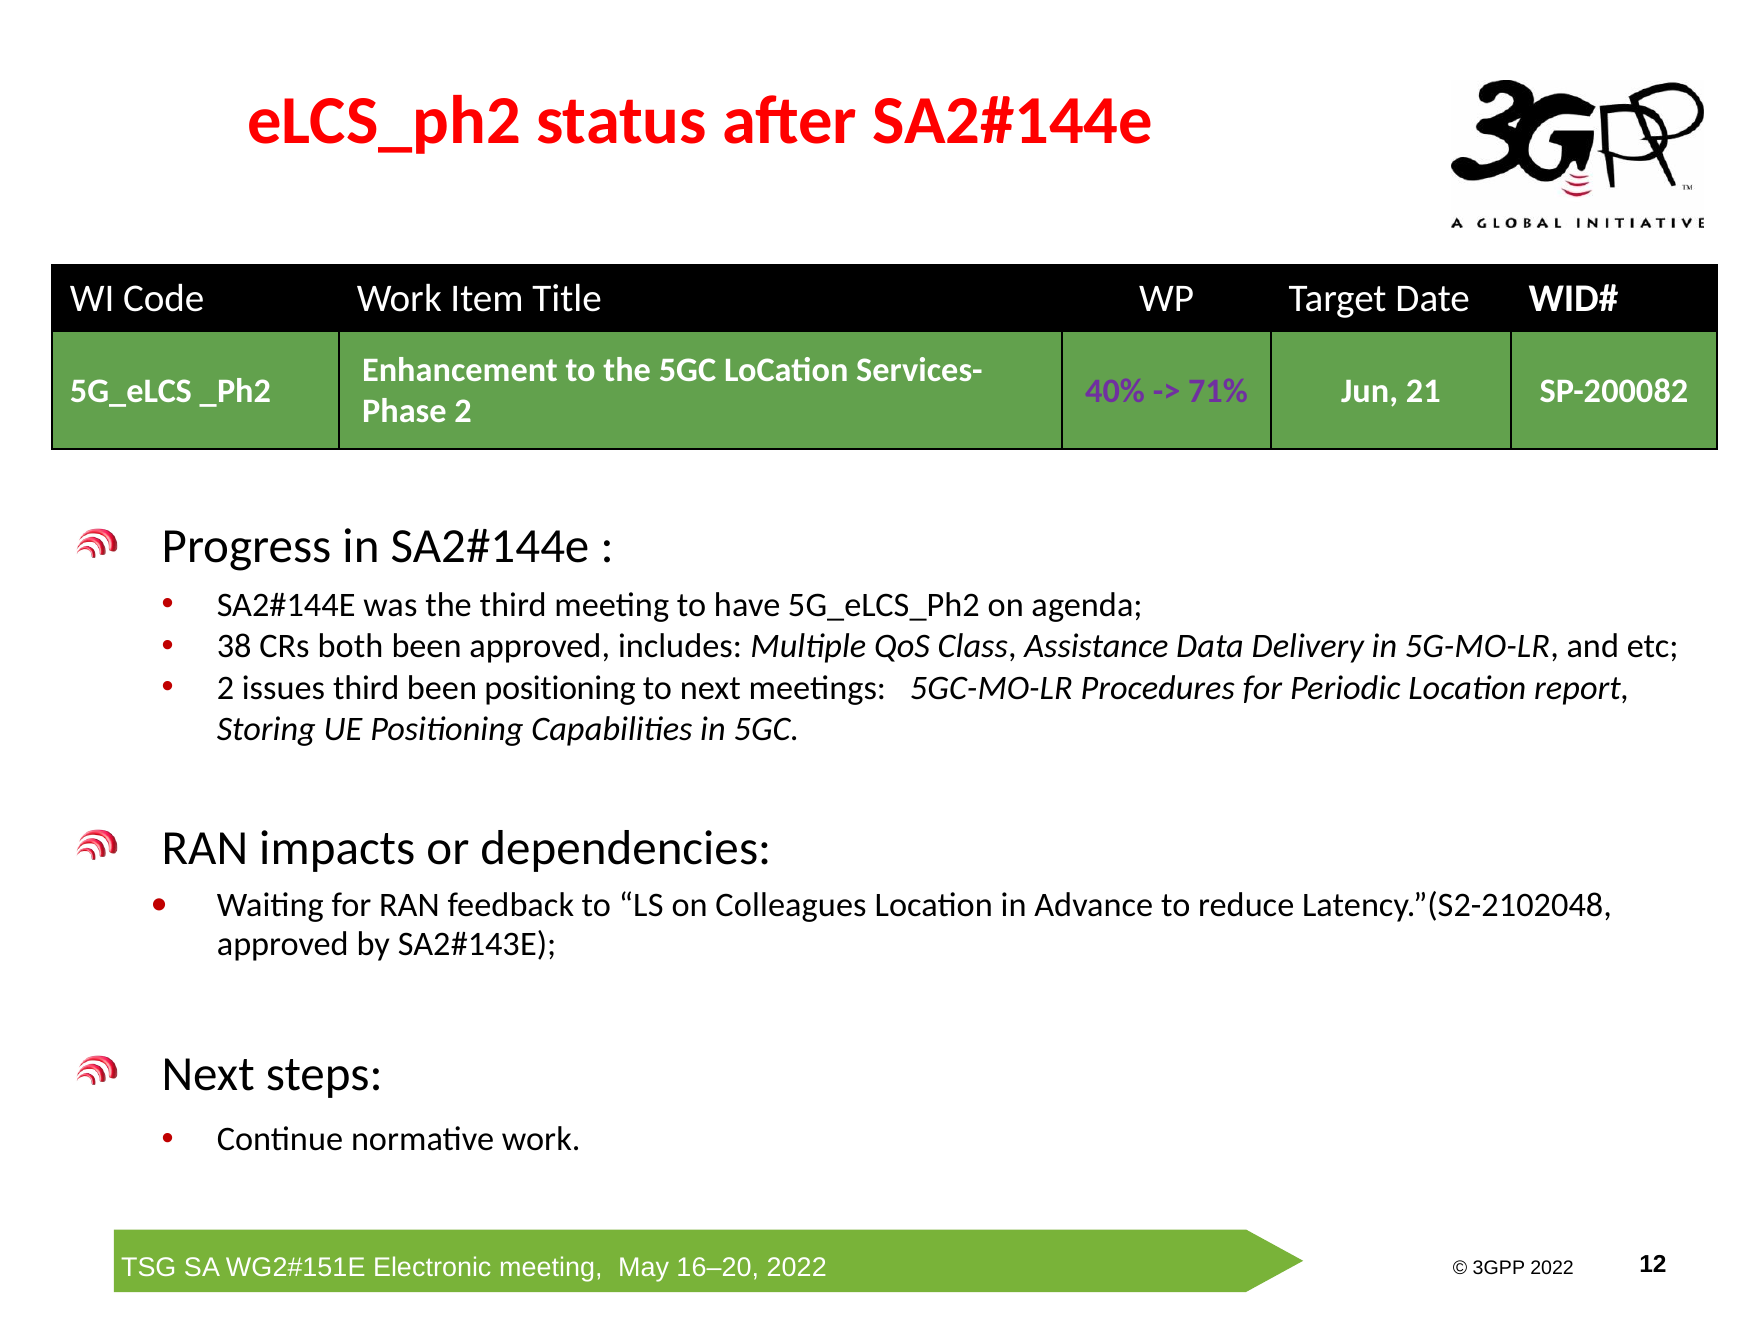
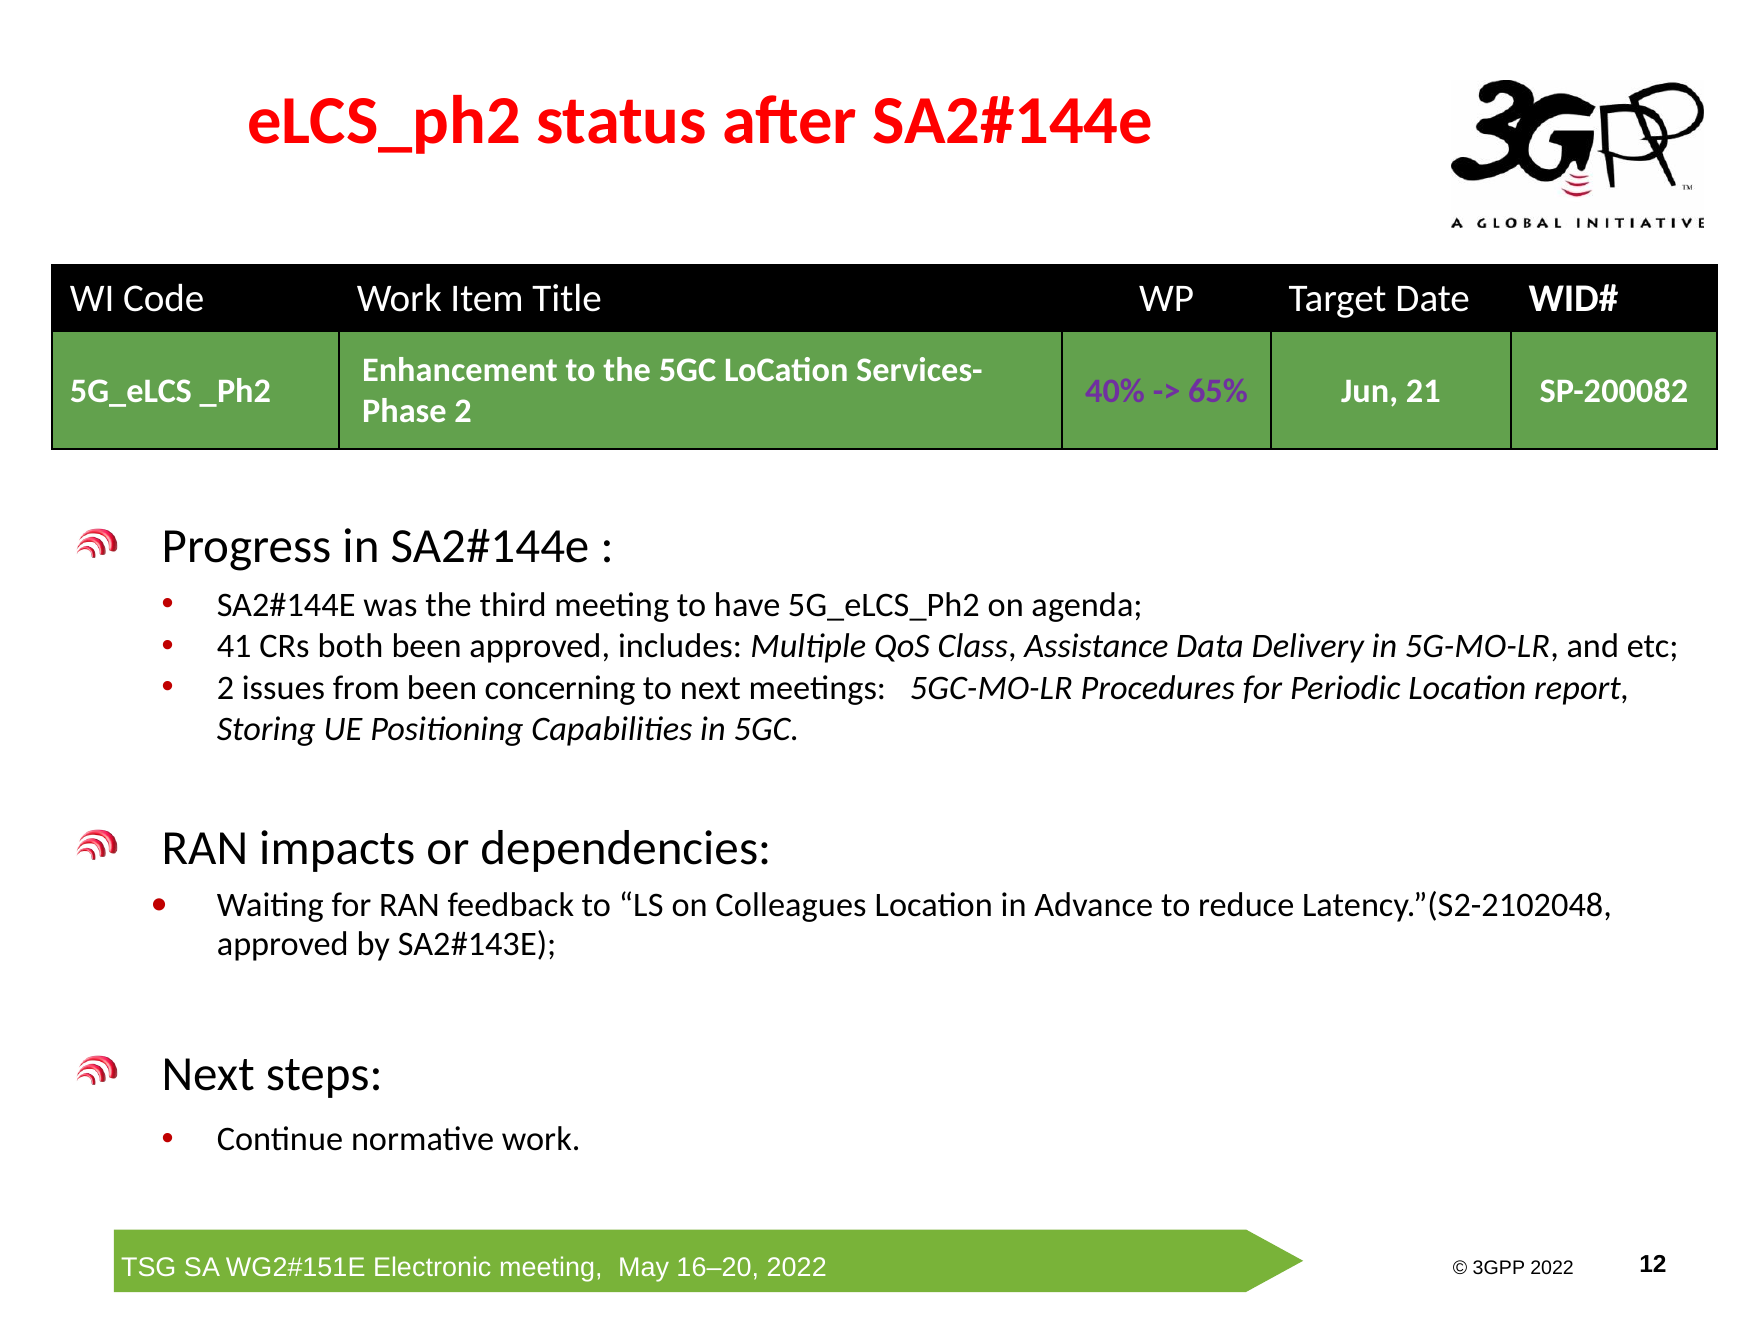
71%: 71% -> 65% (1218, 390)
38: 38 -> 41 (234, 646)
issues third: third -> from (366, 687)
been positioning: positioning -> concerning (560, 687)
